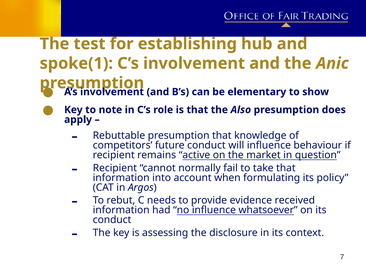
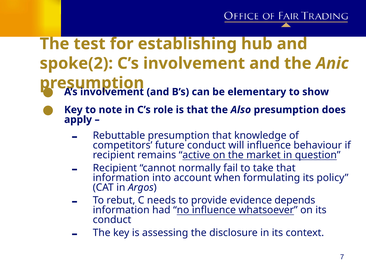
spoke(1: spoke(1 -> spoke(2 (76, 63)
received: received -> depends (295, 200)
